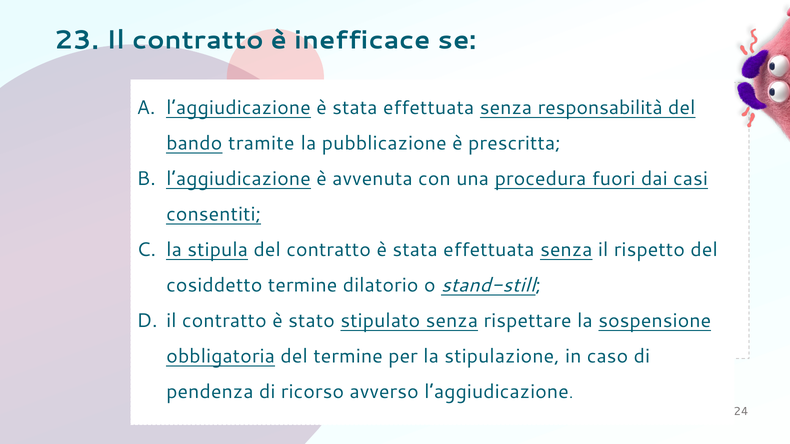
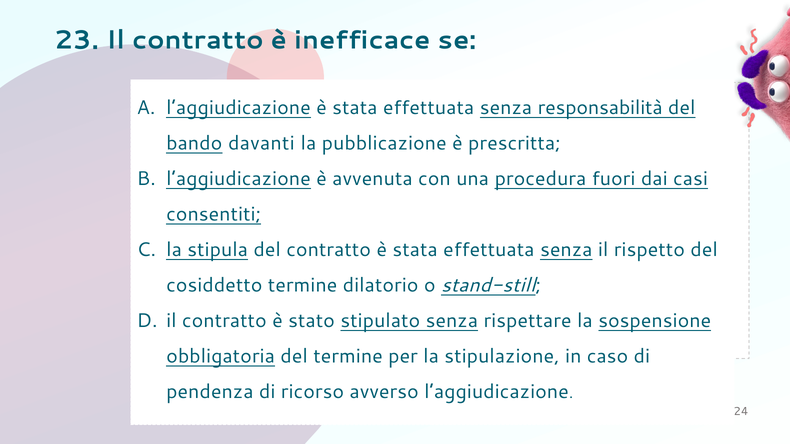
tramite: tramite -> davanti (261, 143)
